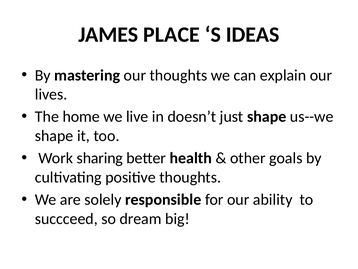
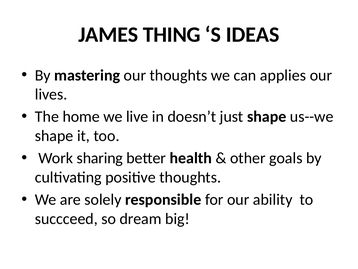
PLACE: PLACE -> THING (172, 35)
explain: explain -> applies (283, 75)
